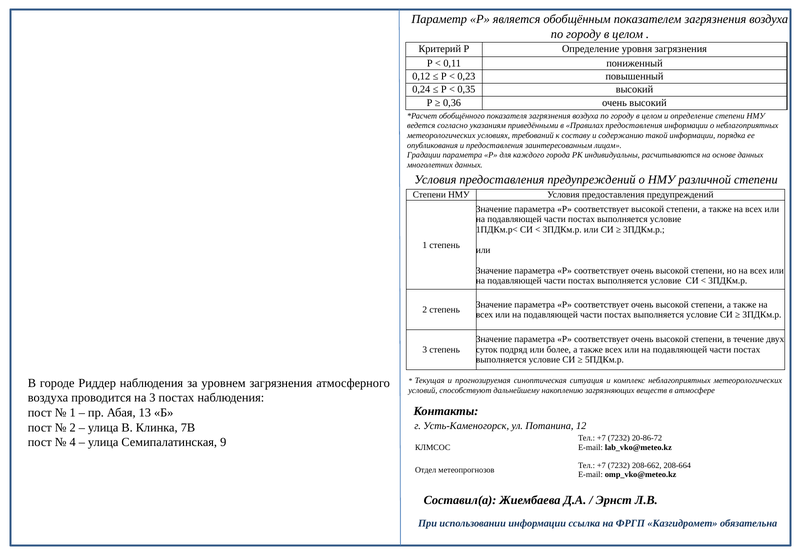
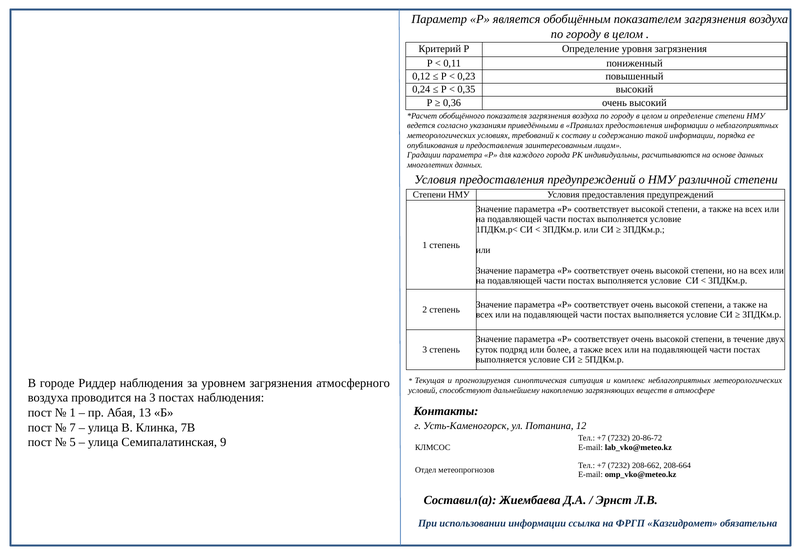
2: 2 -> 7 (73, 427)
4: 4 -> 5 (73, 442)
